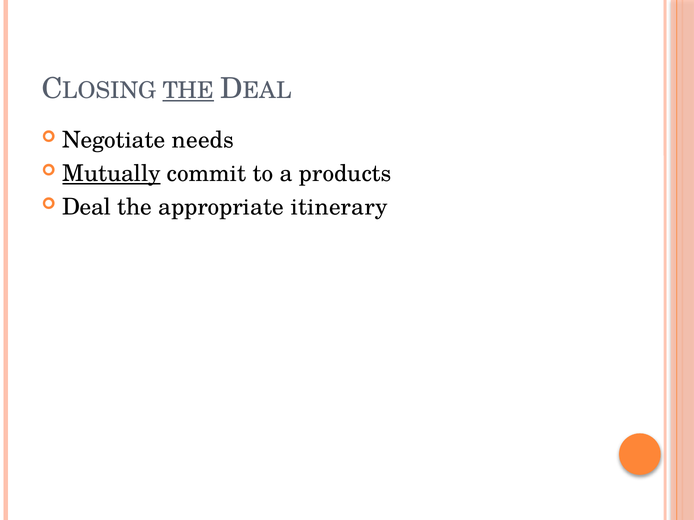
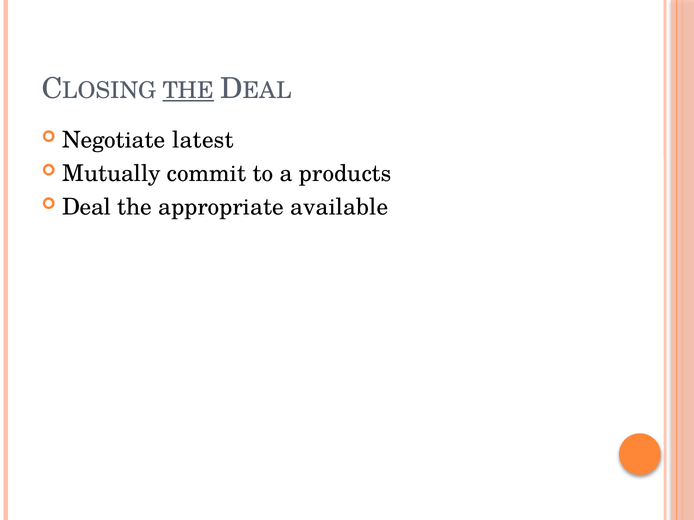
needs: needs -> latest (203, 140)
Mutually underline: present -> none (112, 174)
itinerary: itinerary -> available (339, 207)
